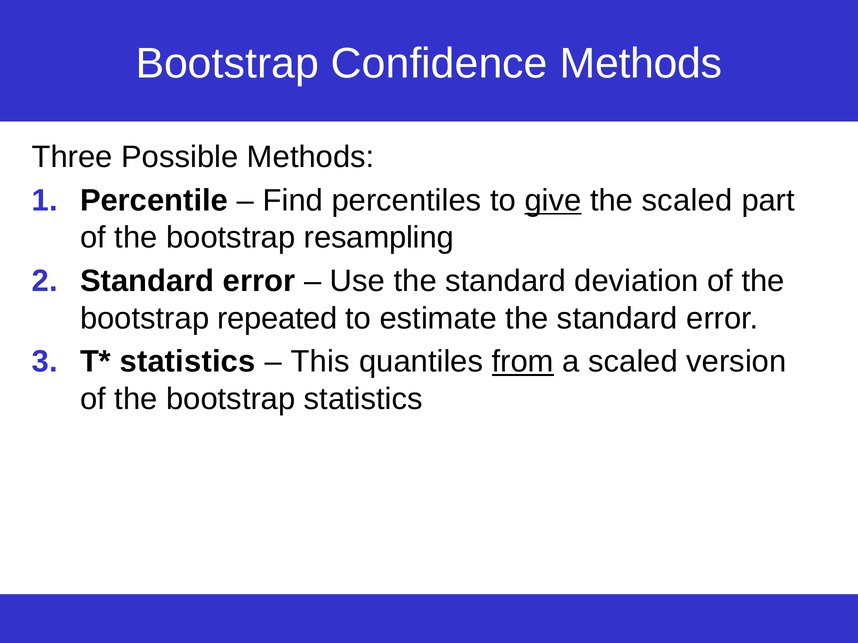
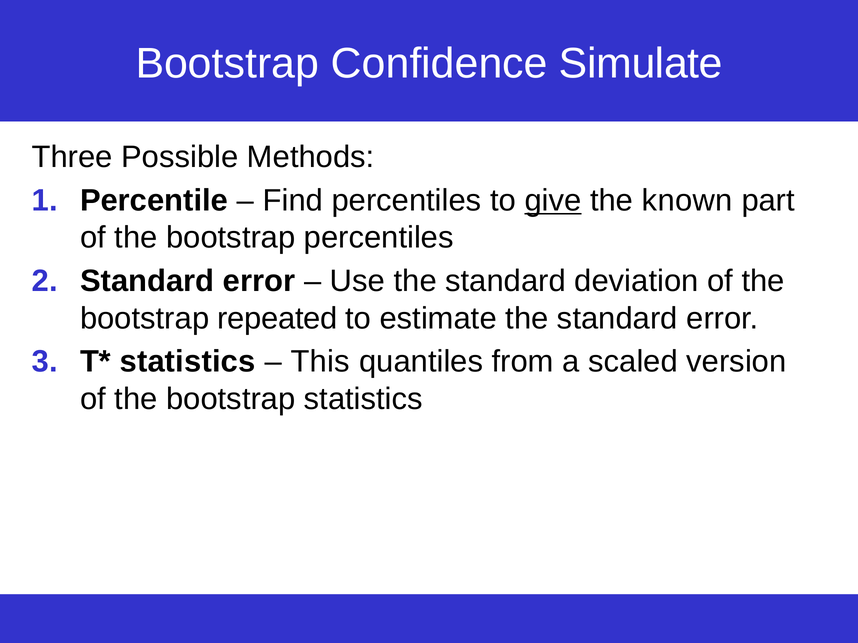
Confidence Methods: Methods -> Simulate (641, 64)
the scaled: scaled -> known (687, 201)
bootstrap resampling: resampling -> percentiles (379, 238)
from underline: present -> none (523, 362)
